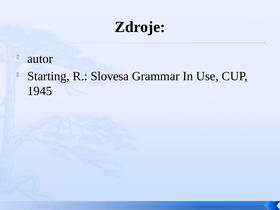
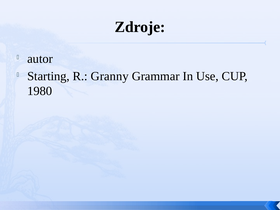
Slovesa: Slovesa -> Granny (110, 76)
1945: 1945 -> 1980 (40, 91)
